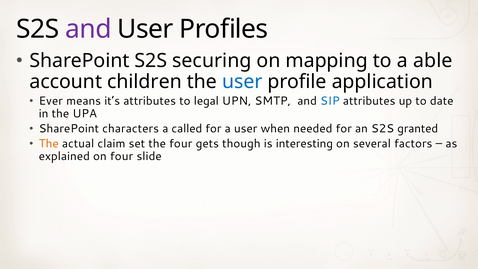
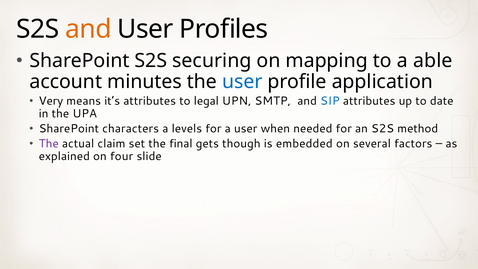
and colour: purple -> orange (88, 29)
children: children -> minutes (144, 82)
Ever: Ever -> Very (51, 101)
called: called -> levels (187, 129)
granted: granted -> method (418, 129)
The colour: orange -> purple (49, 144)
the four: four -> final (181, 144)
interesting: interesting -> embedded (304, 144)
